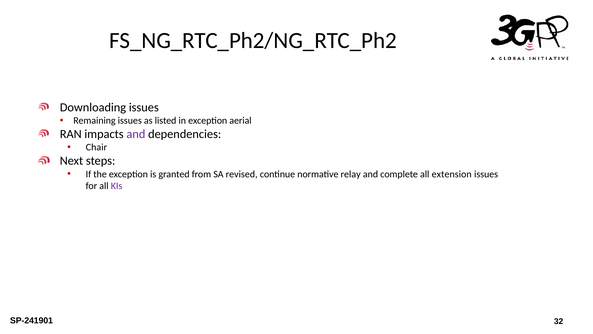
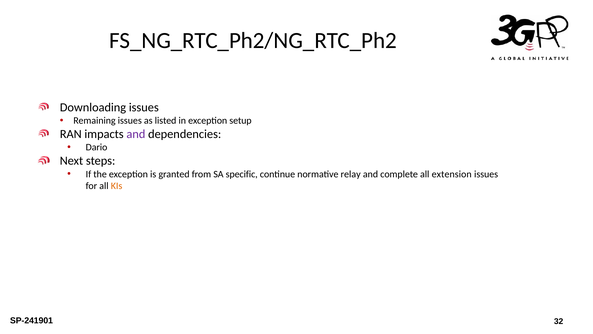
aerial: aerial -> setup (240, 121)
Chair: Chair -> Dario (97, 147)
revised: revised -> specific (242, 174)
KIs colour: purple -> orange (117, 186)
